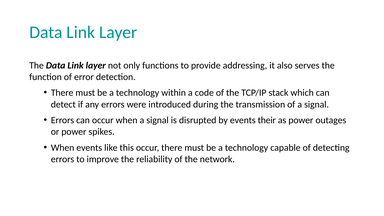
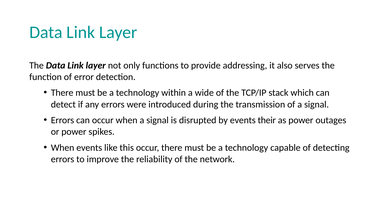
code: code -> wide (204, 93)
